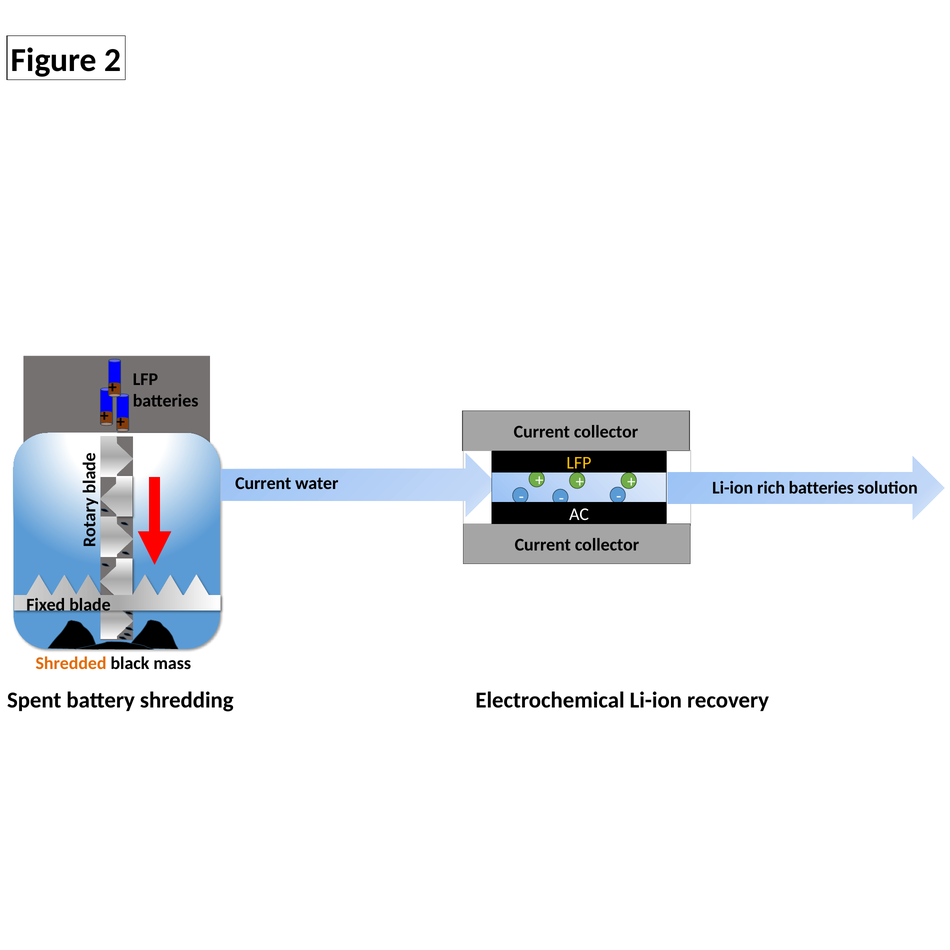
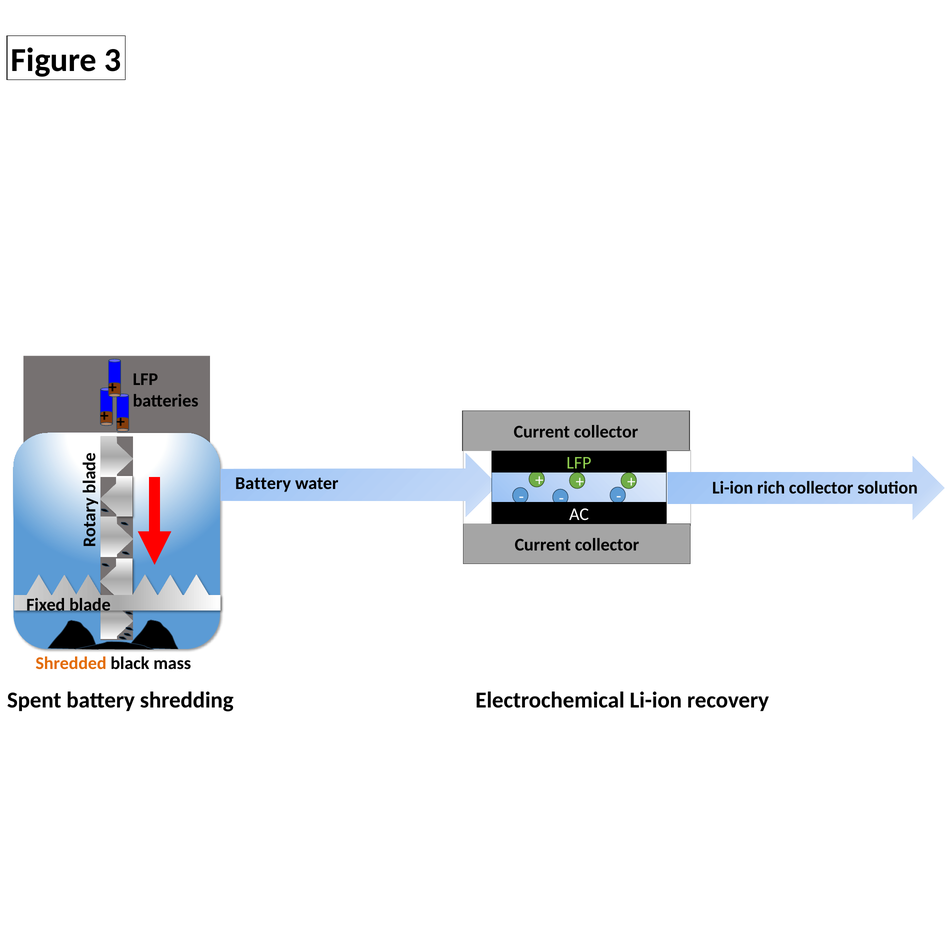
2: 2 -> 3 (113, 60)
LFP colour: yellow -> light green (579, 463)
Current: Current -> Battery (263, 484)
rich batteries: batteries -> collector (821, 488)
